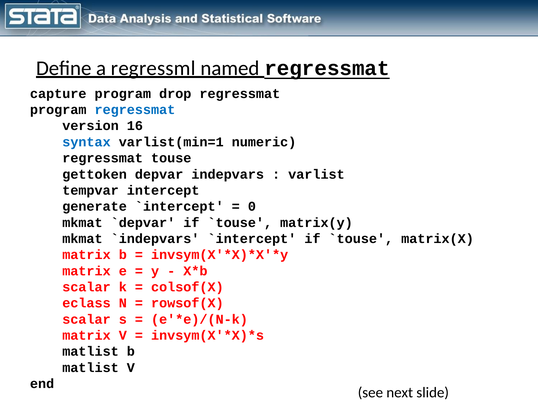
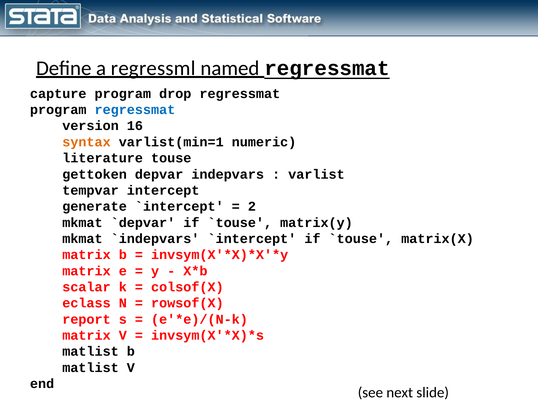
syntax colour: blue -> orange (86, 142)
regressmat: regressmat -> literature (103, 158)
0: 0 -> 2 (252, 207)
scalar: scalar -> report (86, 320)
